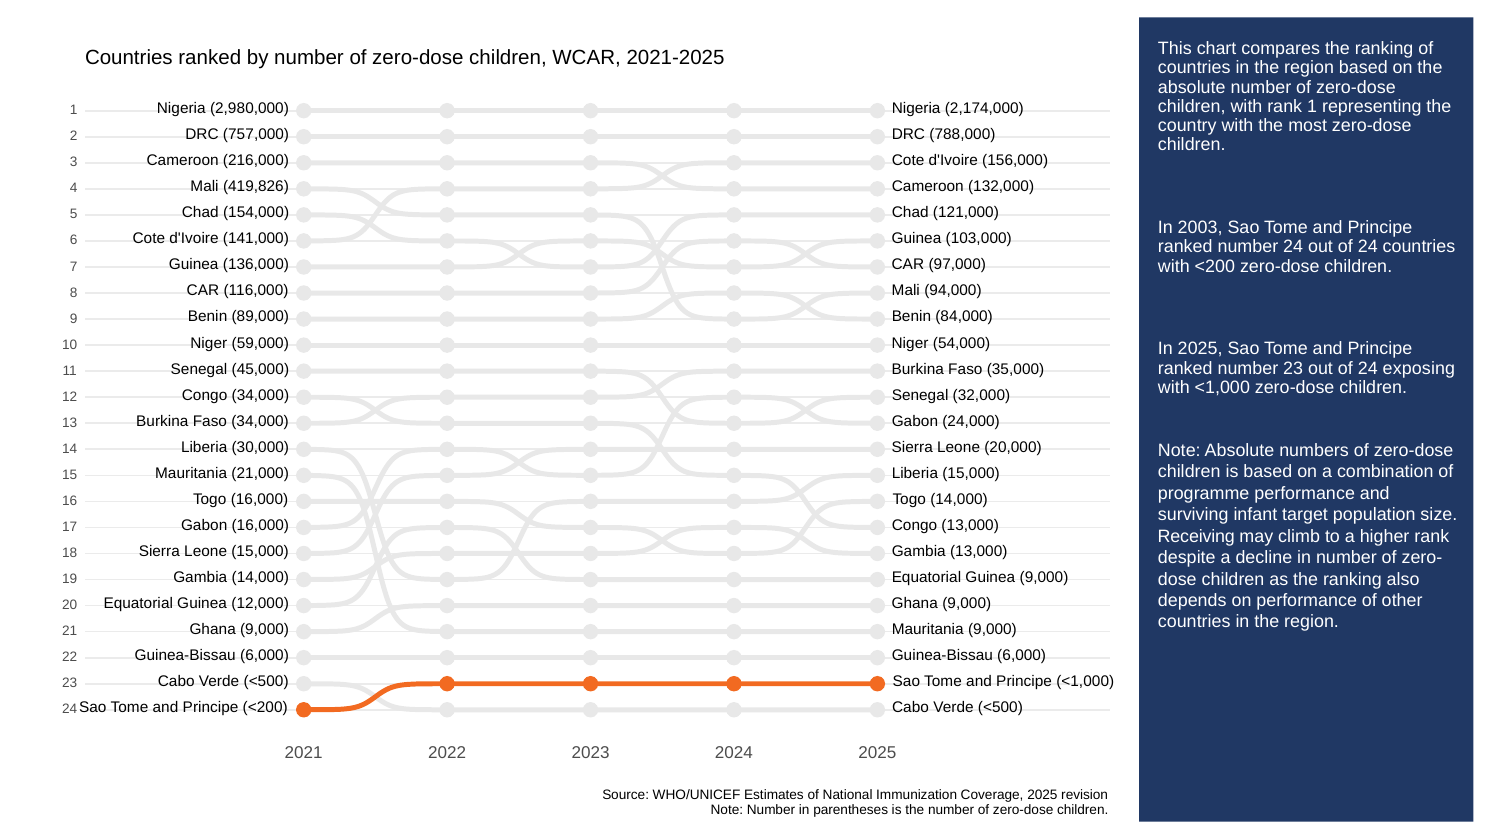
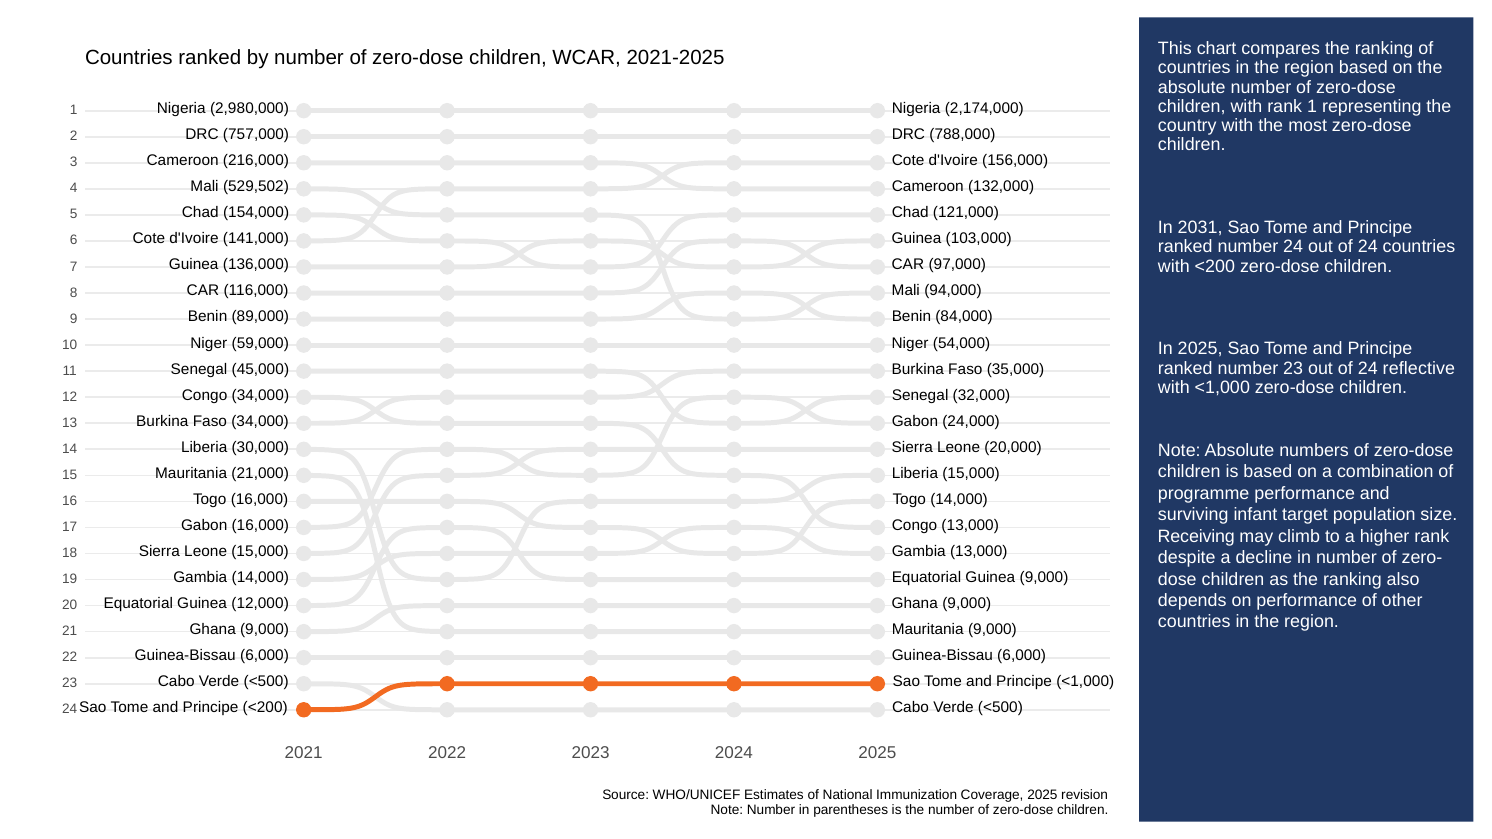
419,826: 419,826 -> 529,502 (256, 187)
2003: 2003 -> 2031 (1200, 228)
exposing: exposing -> reflective (1419, 368)
